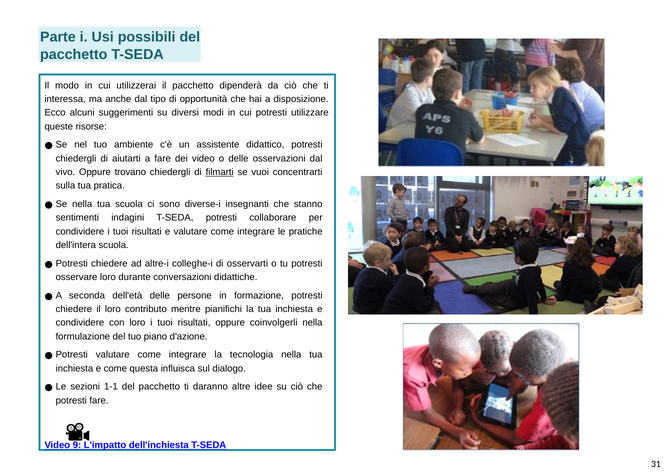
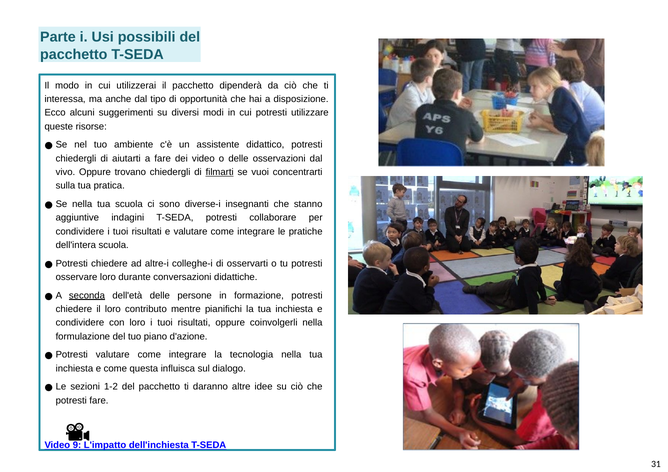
sentimenti: sentimenti -> aggiuntive (77, 218)
seconda underline: none -> present (87, 296)
1-1: 1-1 -> 1-2 (111, 387)
